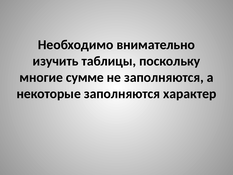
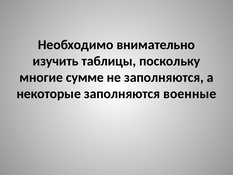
характер: характер -> военные (190, 94)
